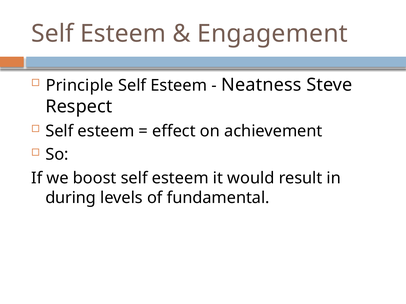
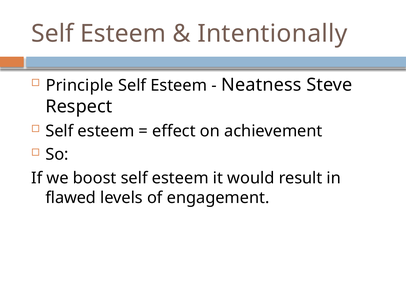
Engagement: Engagement -> Intentionally (272, 34)
during: during -> flawed (71, 198)
fundamental: fundamental -> engagement (218, 198)
